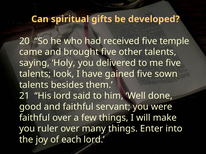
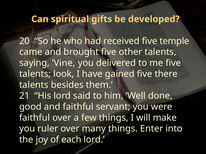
Holy: Holy -> Vine (64, 63)
sown: sown -> there (166, 74)
